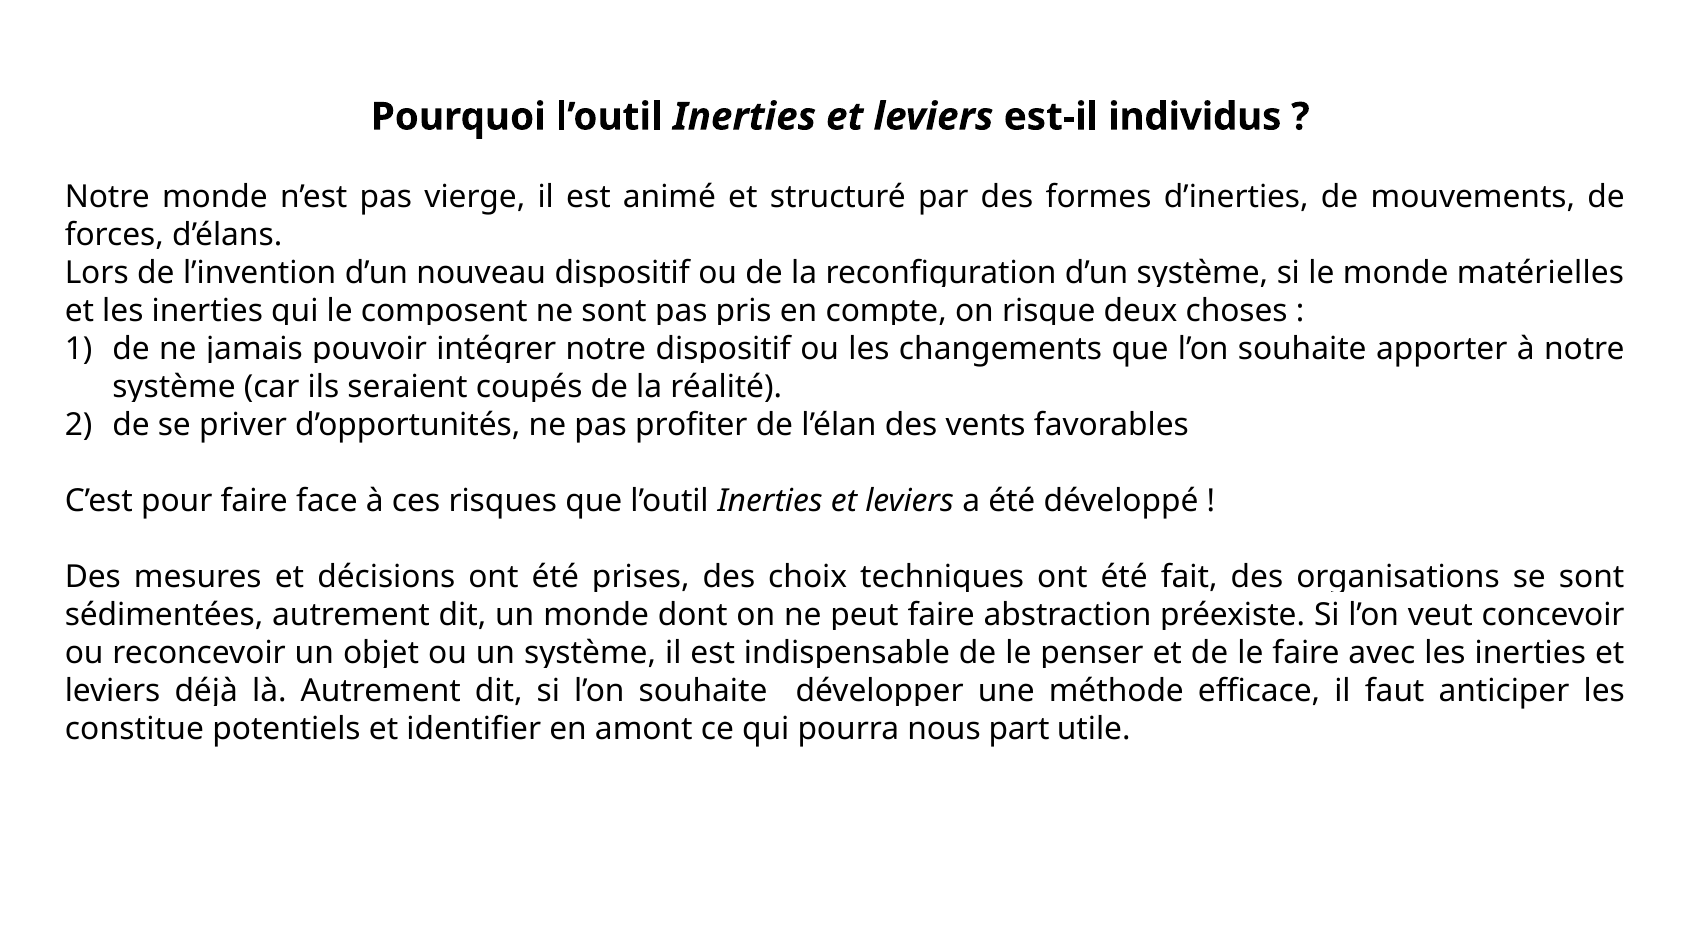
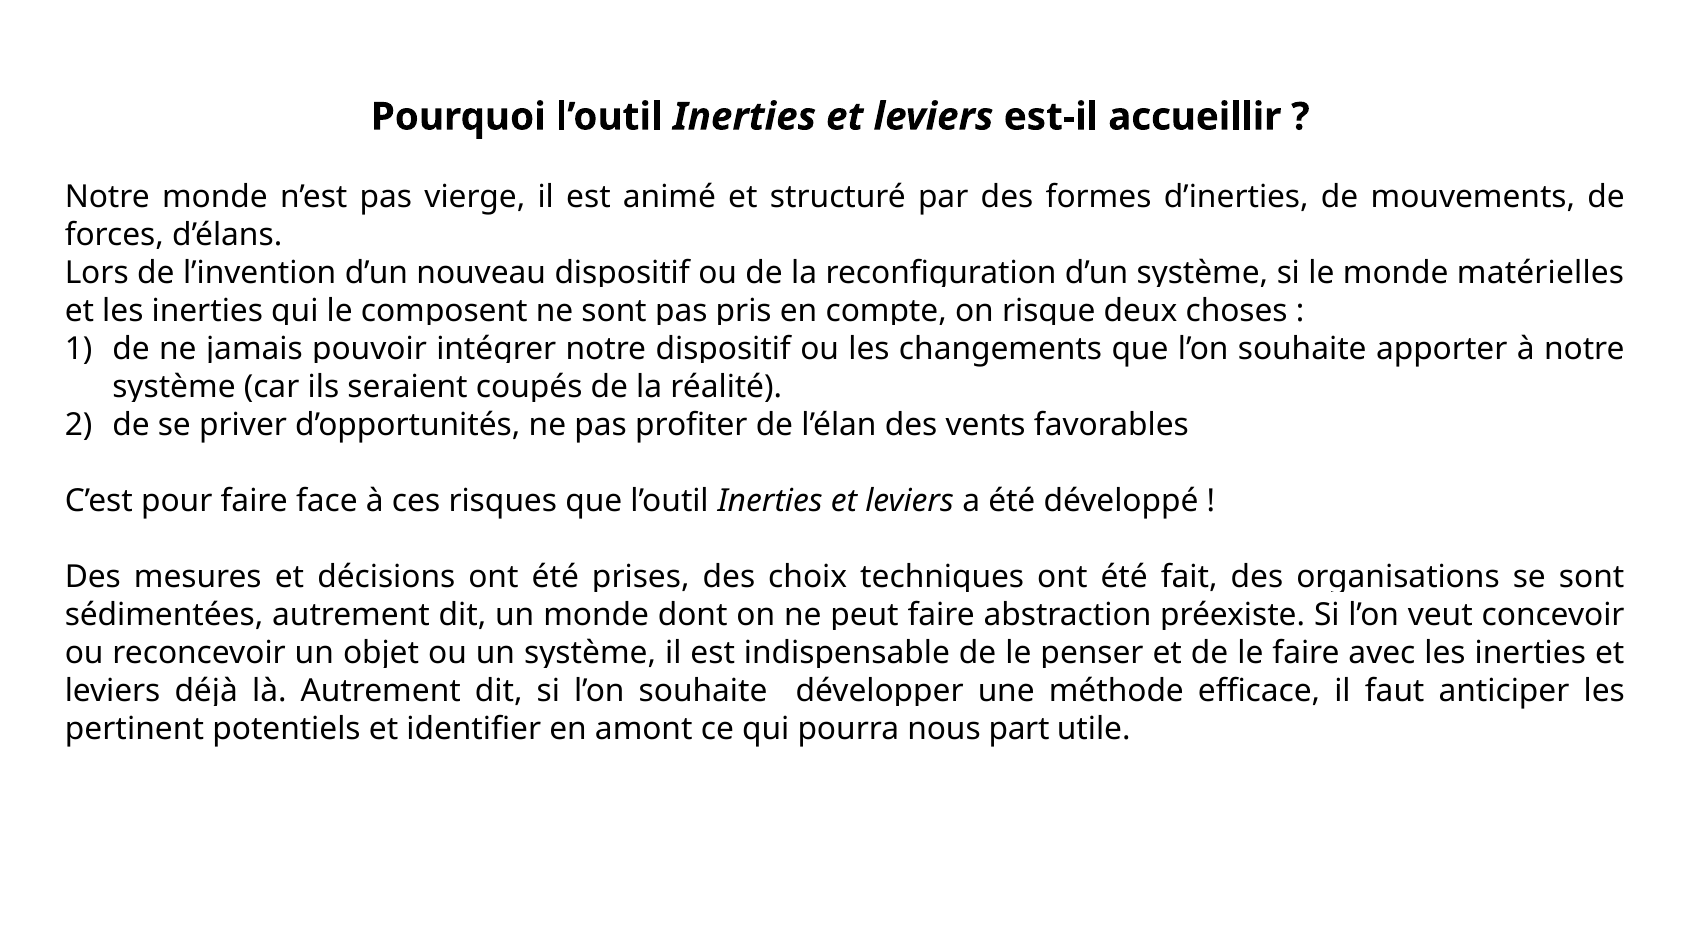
individus: individus -> accueillir (1195, 117)
constitue: constitue -> pertinent (134, 729)
